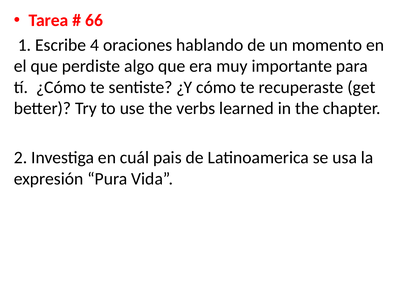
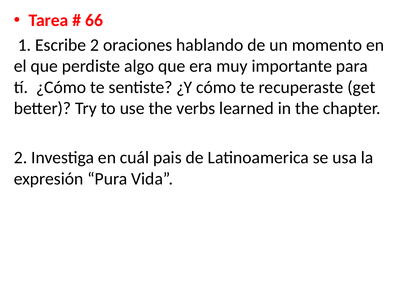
Escribe 4: 4 -> 2 (95, 45)
